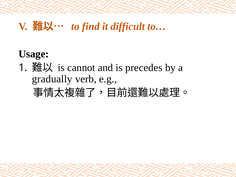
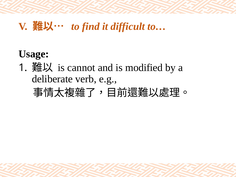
precedes: precedes -> modified (144, 68)
gradually: gradually -> deliberate (52, 79)
